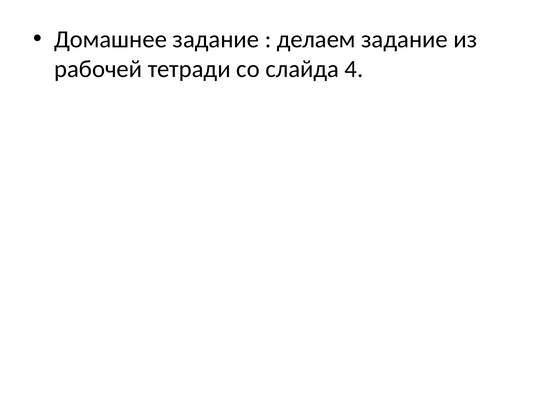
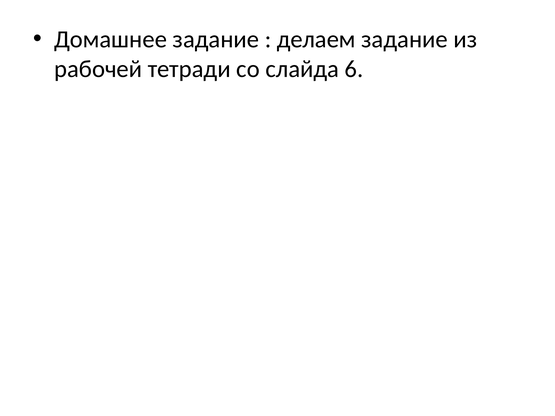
4: 4 -> 6 (354, 69)
